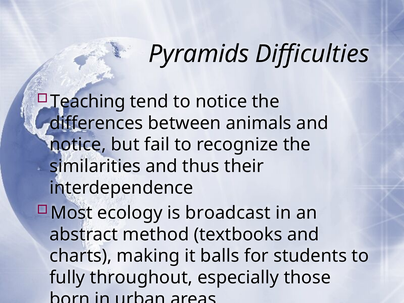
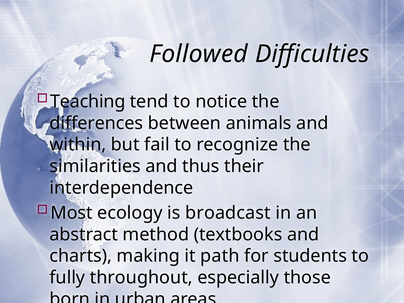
Pyramids: Pyramids -> Followed (199, 54)
notice: notice -> within (78, 145)
balls: balls -> path (220, 256)
